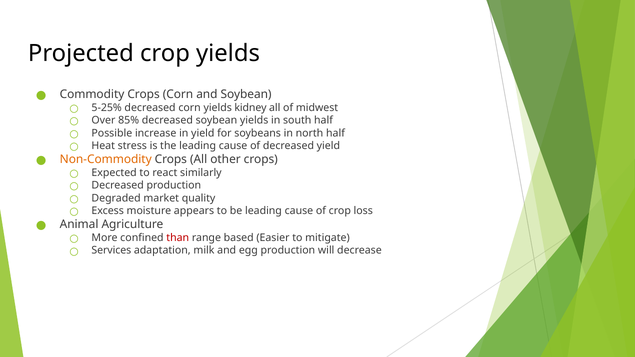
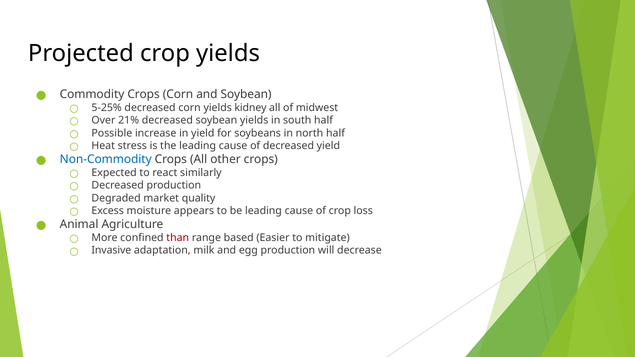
85%: 85% -> 21% (129, 120)
Non-Commodity colour: orange -> blue (106, 159)
Services: Services -> Invasive (111, 251)
